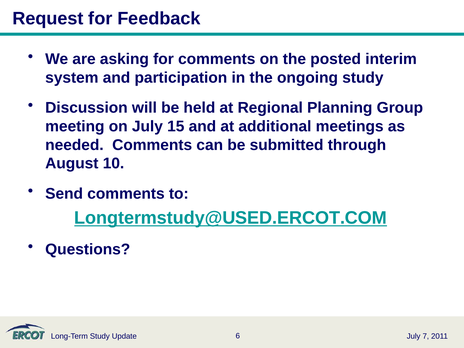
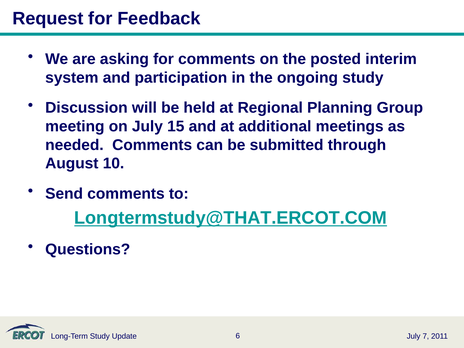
Longtermstudy@USED.ERCOT.COM: Longtermstudy@USED.ERCOT.COM -> Longtermstudy@THAT.ERCOT.COM (231, 218)
